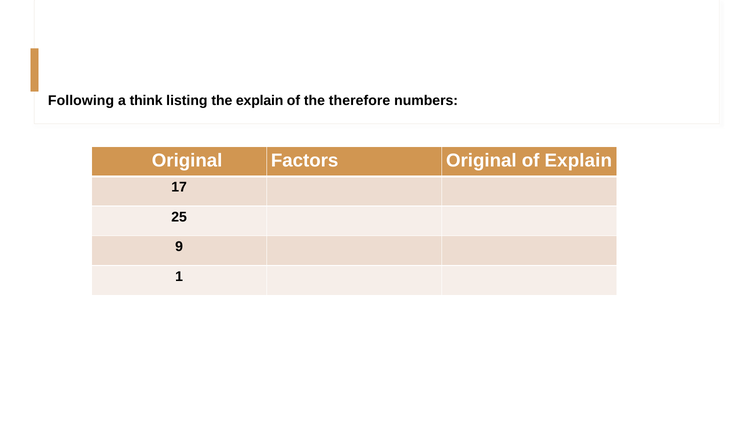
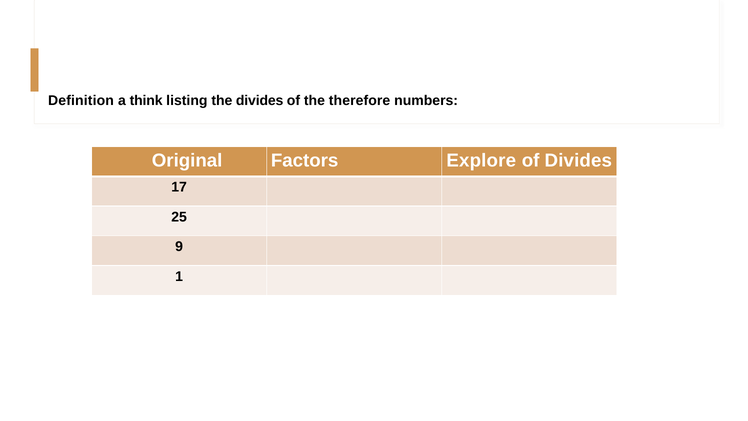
Following: Following -> Definition (81, 100)
the explain: explain -> divides (260, 100)
Factors Original: Original -> Explore (481, 160)
of Explain: Explain -> Divides (578, 160)
